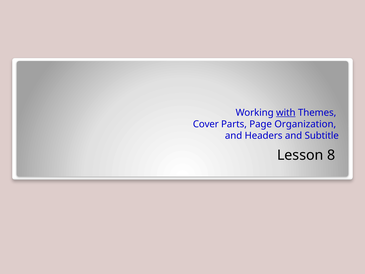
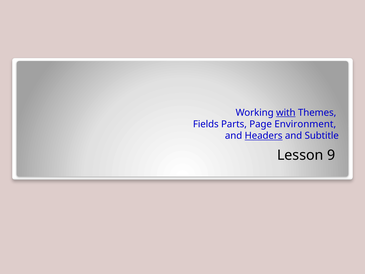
Cover: Cover -> Fields (206, 124)
Organization: Organization -> Environment (305, 124)
Headers underline: none -> present (264, 136)
8: 8 -> 9 (331, 155)
